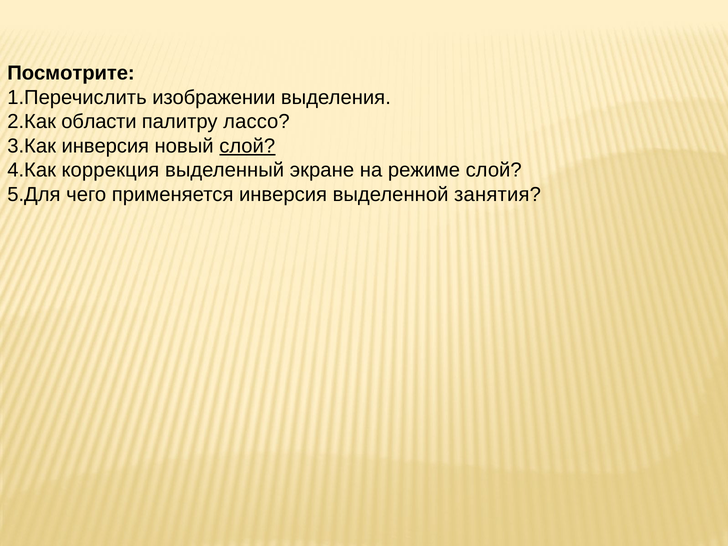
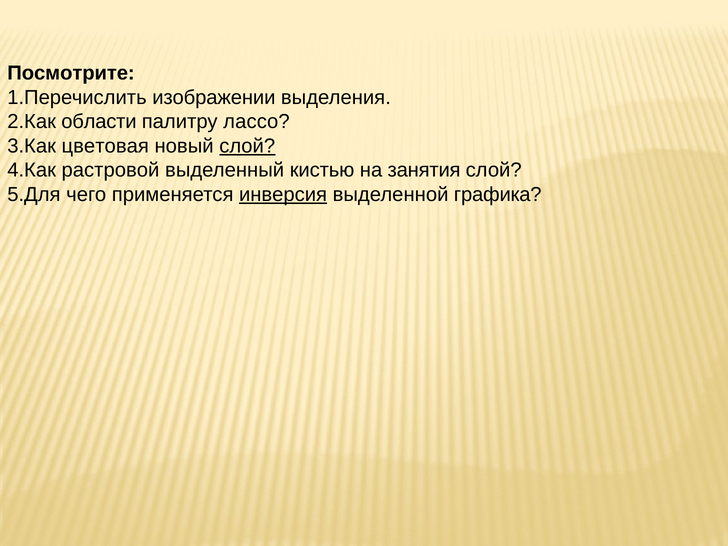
инверсия: инверсия -> цветовая (105, 146)
коррекция: коррекция -> растровой (110, 170)
экране: экране -> кистью (322, 170)
режиме: режиме -> занятия (424, 170)
инверсия underline: none -> present (283, 195)
занятия: занятия -> графика (498, 195)
